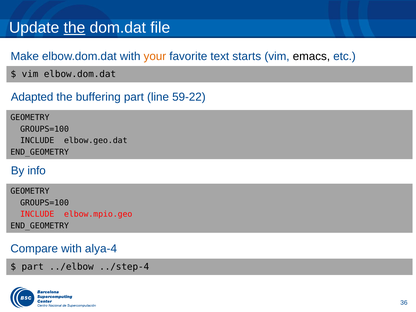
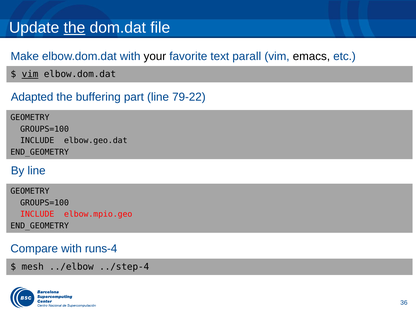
your colour: orange -> black (155, 56)
starts: starts -> parall (247, 56)
vim underline: none -> present (30, 74)
59-22: 59-22 -> 79-22 (189, 97)
By info: info -> line (37, 171)
alya-4: alya-4 -> runs-4 (101, 249)
part: part -> mesh (33, 267)
